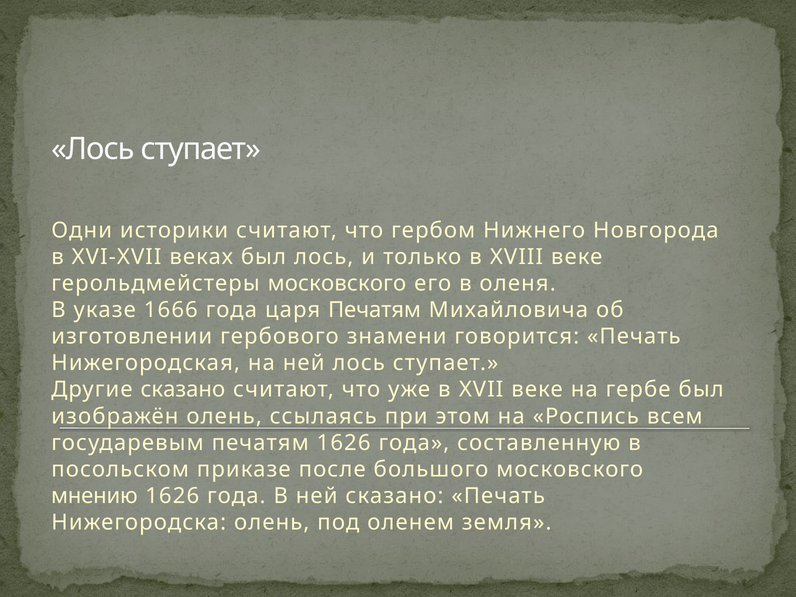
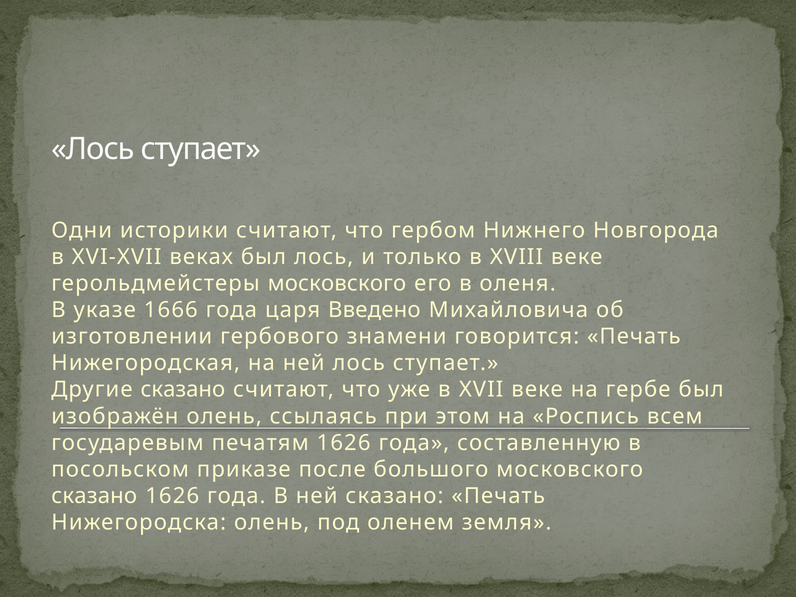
царя Печатям: Печатям -> Введено (374, 310)
мнению: мнению -> сказано (94, 496)
